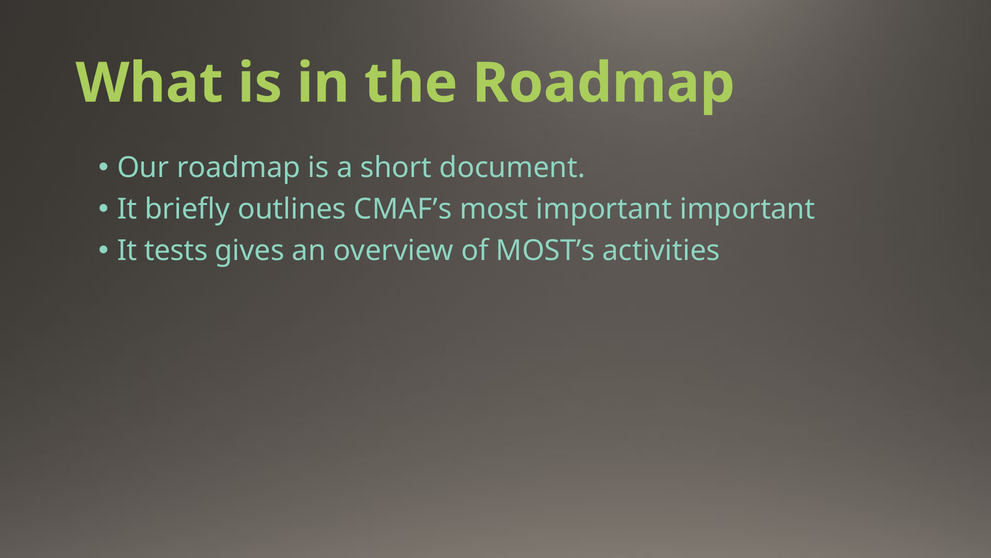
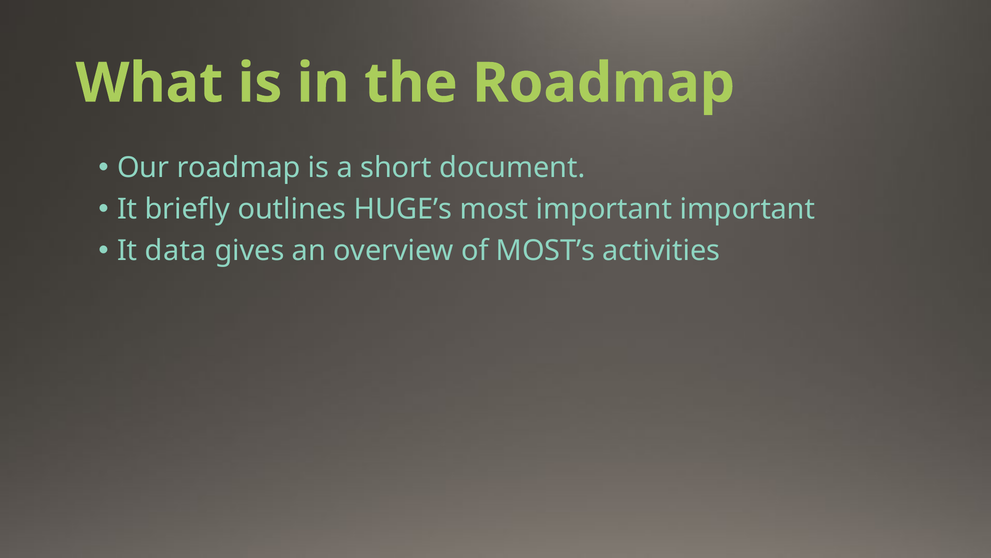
CMAF’s: CMAF’s -> HUGE’s (403, 209)
tests: tests -> data (176, 251)
